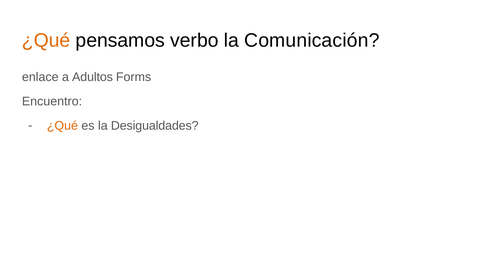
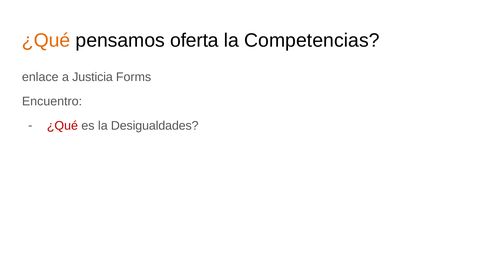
verbo: verbo -> oferta (194, 40)
Comunicación: Comunicación -> Competencias (312, 40)
Adultos: Adultos -> Justicia (93, 77)
¿Qué colour: orange -> red (62, 126)
